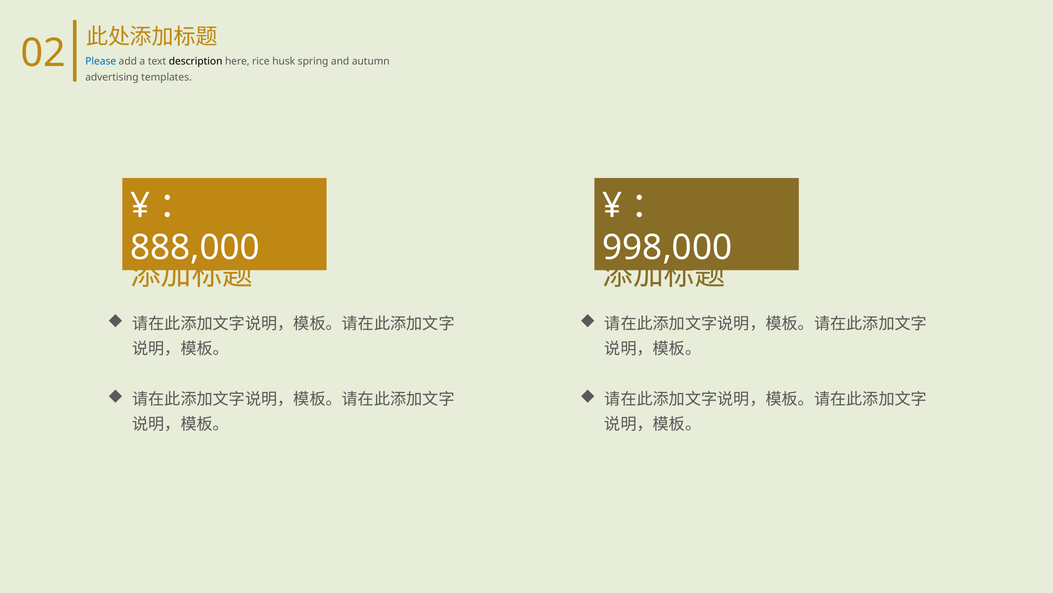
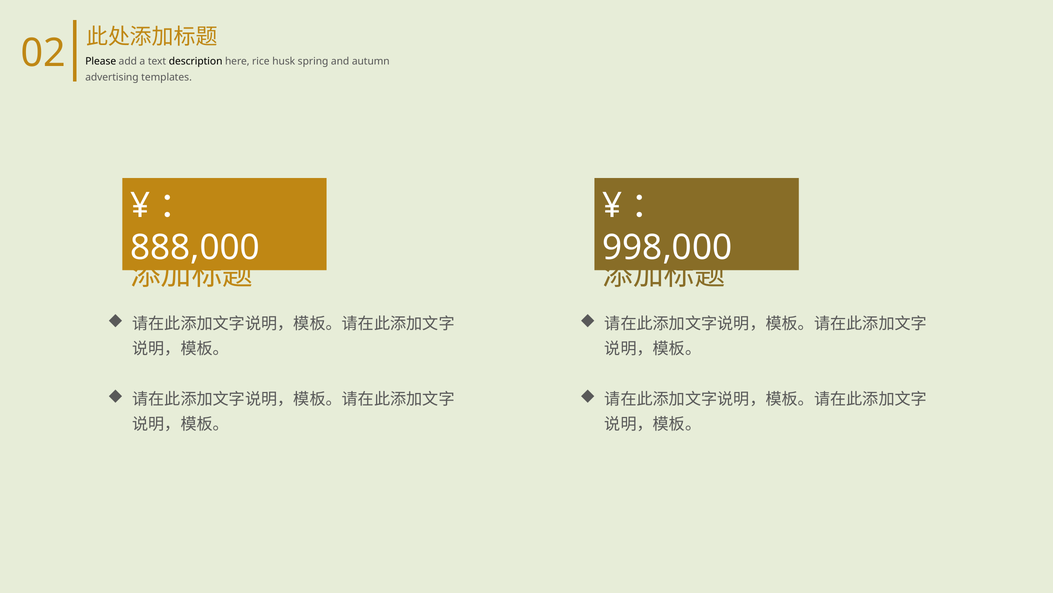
Please colour: blue -> black (101, 62)
